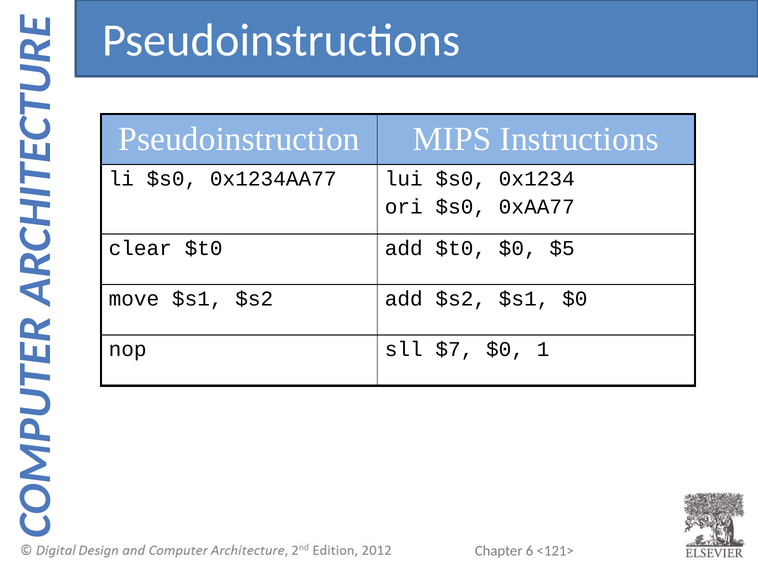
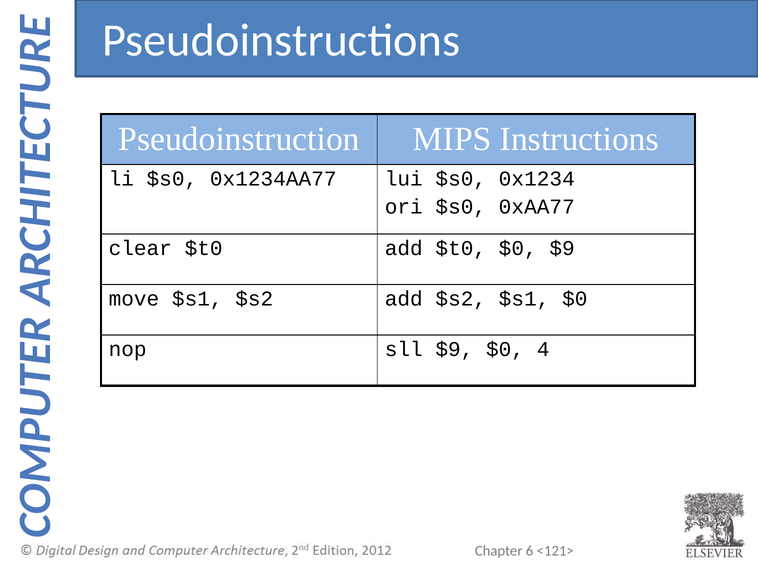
$0 $5: $5 -> $9 (562, 248)
sll $7: $7 -> $9 (454, 349)
1: 1 -> 4 (543, 349)
